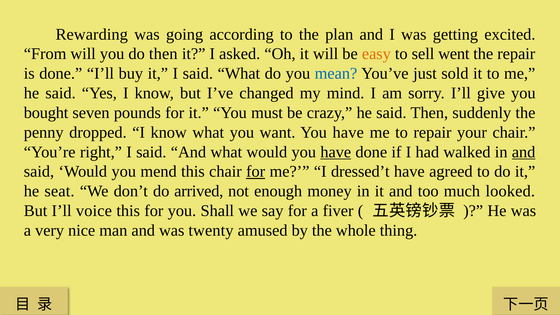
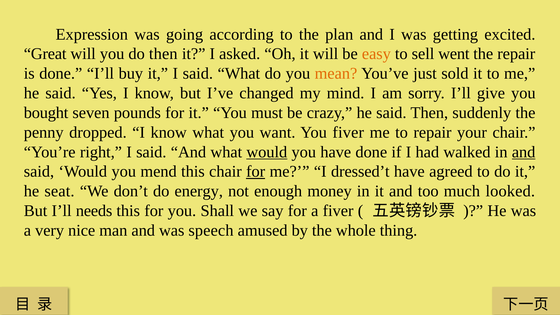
Rewarding: Rewarding -> Expression (92, 34)
From: From -> Great (45, 54)
mean colour: blue -> orange (336, 74)
want You have: have -> fiver (348, 132)
would underline: none -> present (267, 152)
have underline: present -> none (336, 152)
arrived: arrived -> energy (199, 191)
voice: voice -> needs (94, 211)
twenty: twenty -> speech (211, 230)
